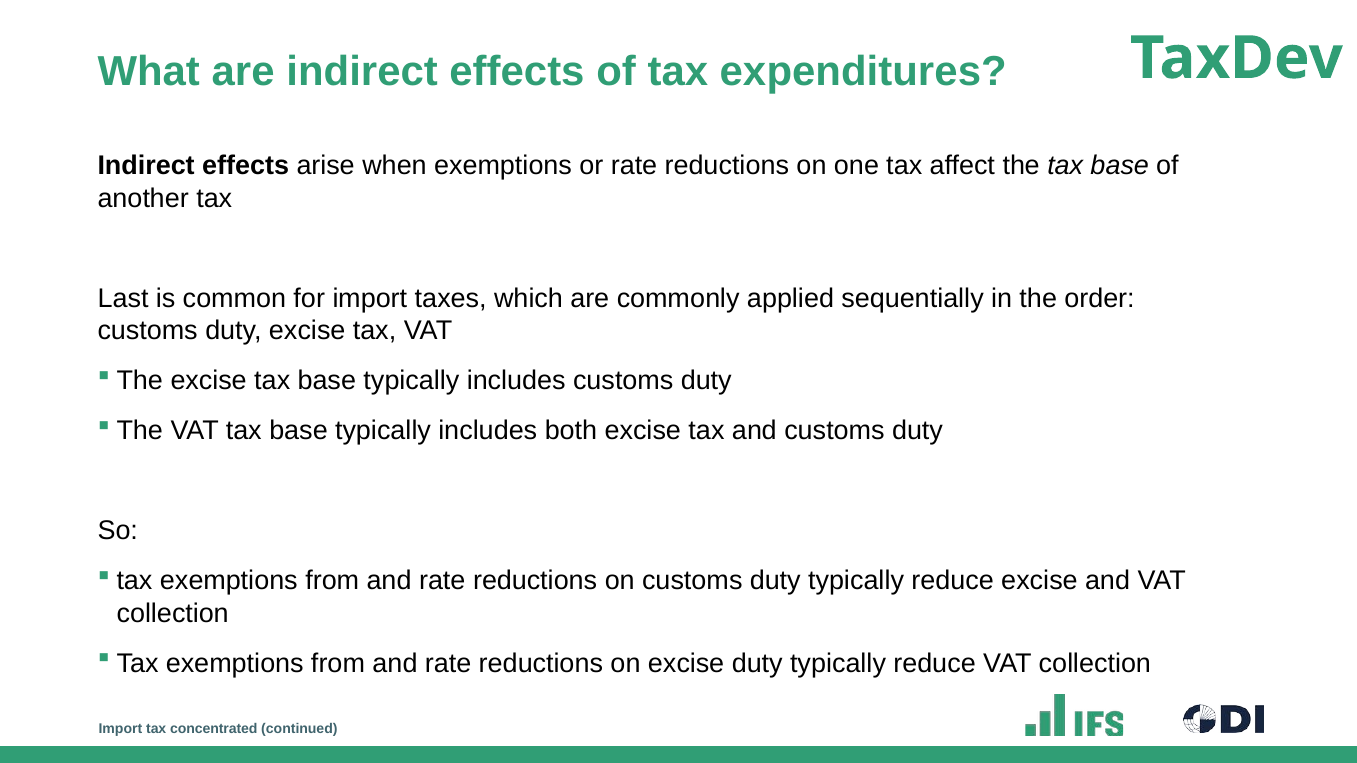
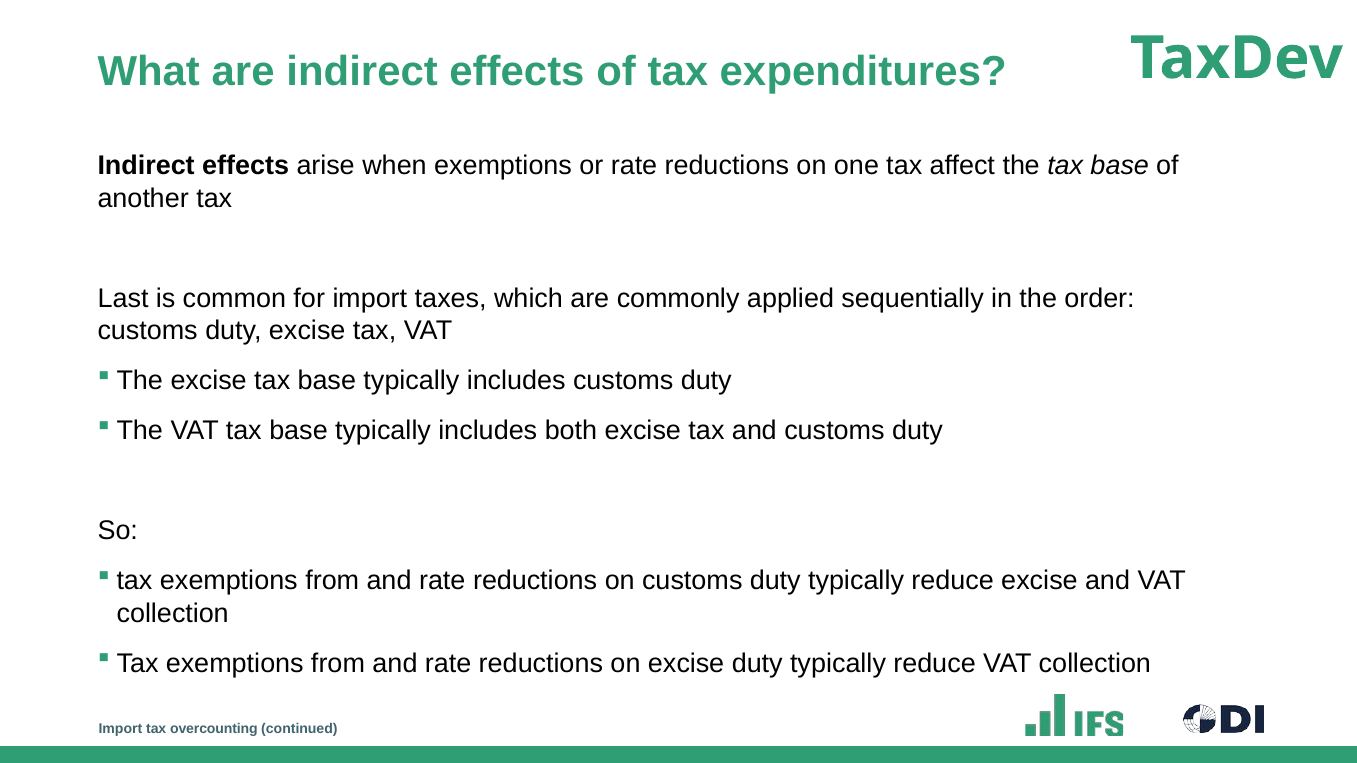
concentrated: concentrated -> overcounting (214, 729)
